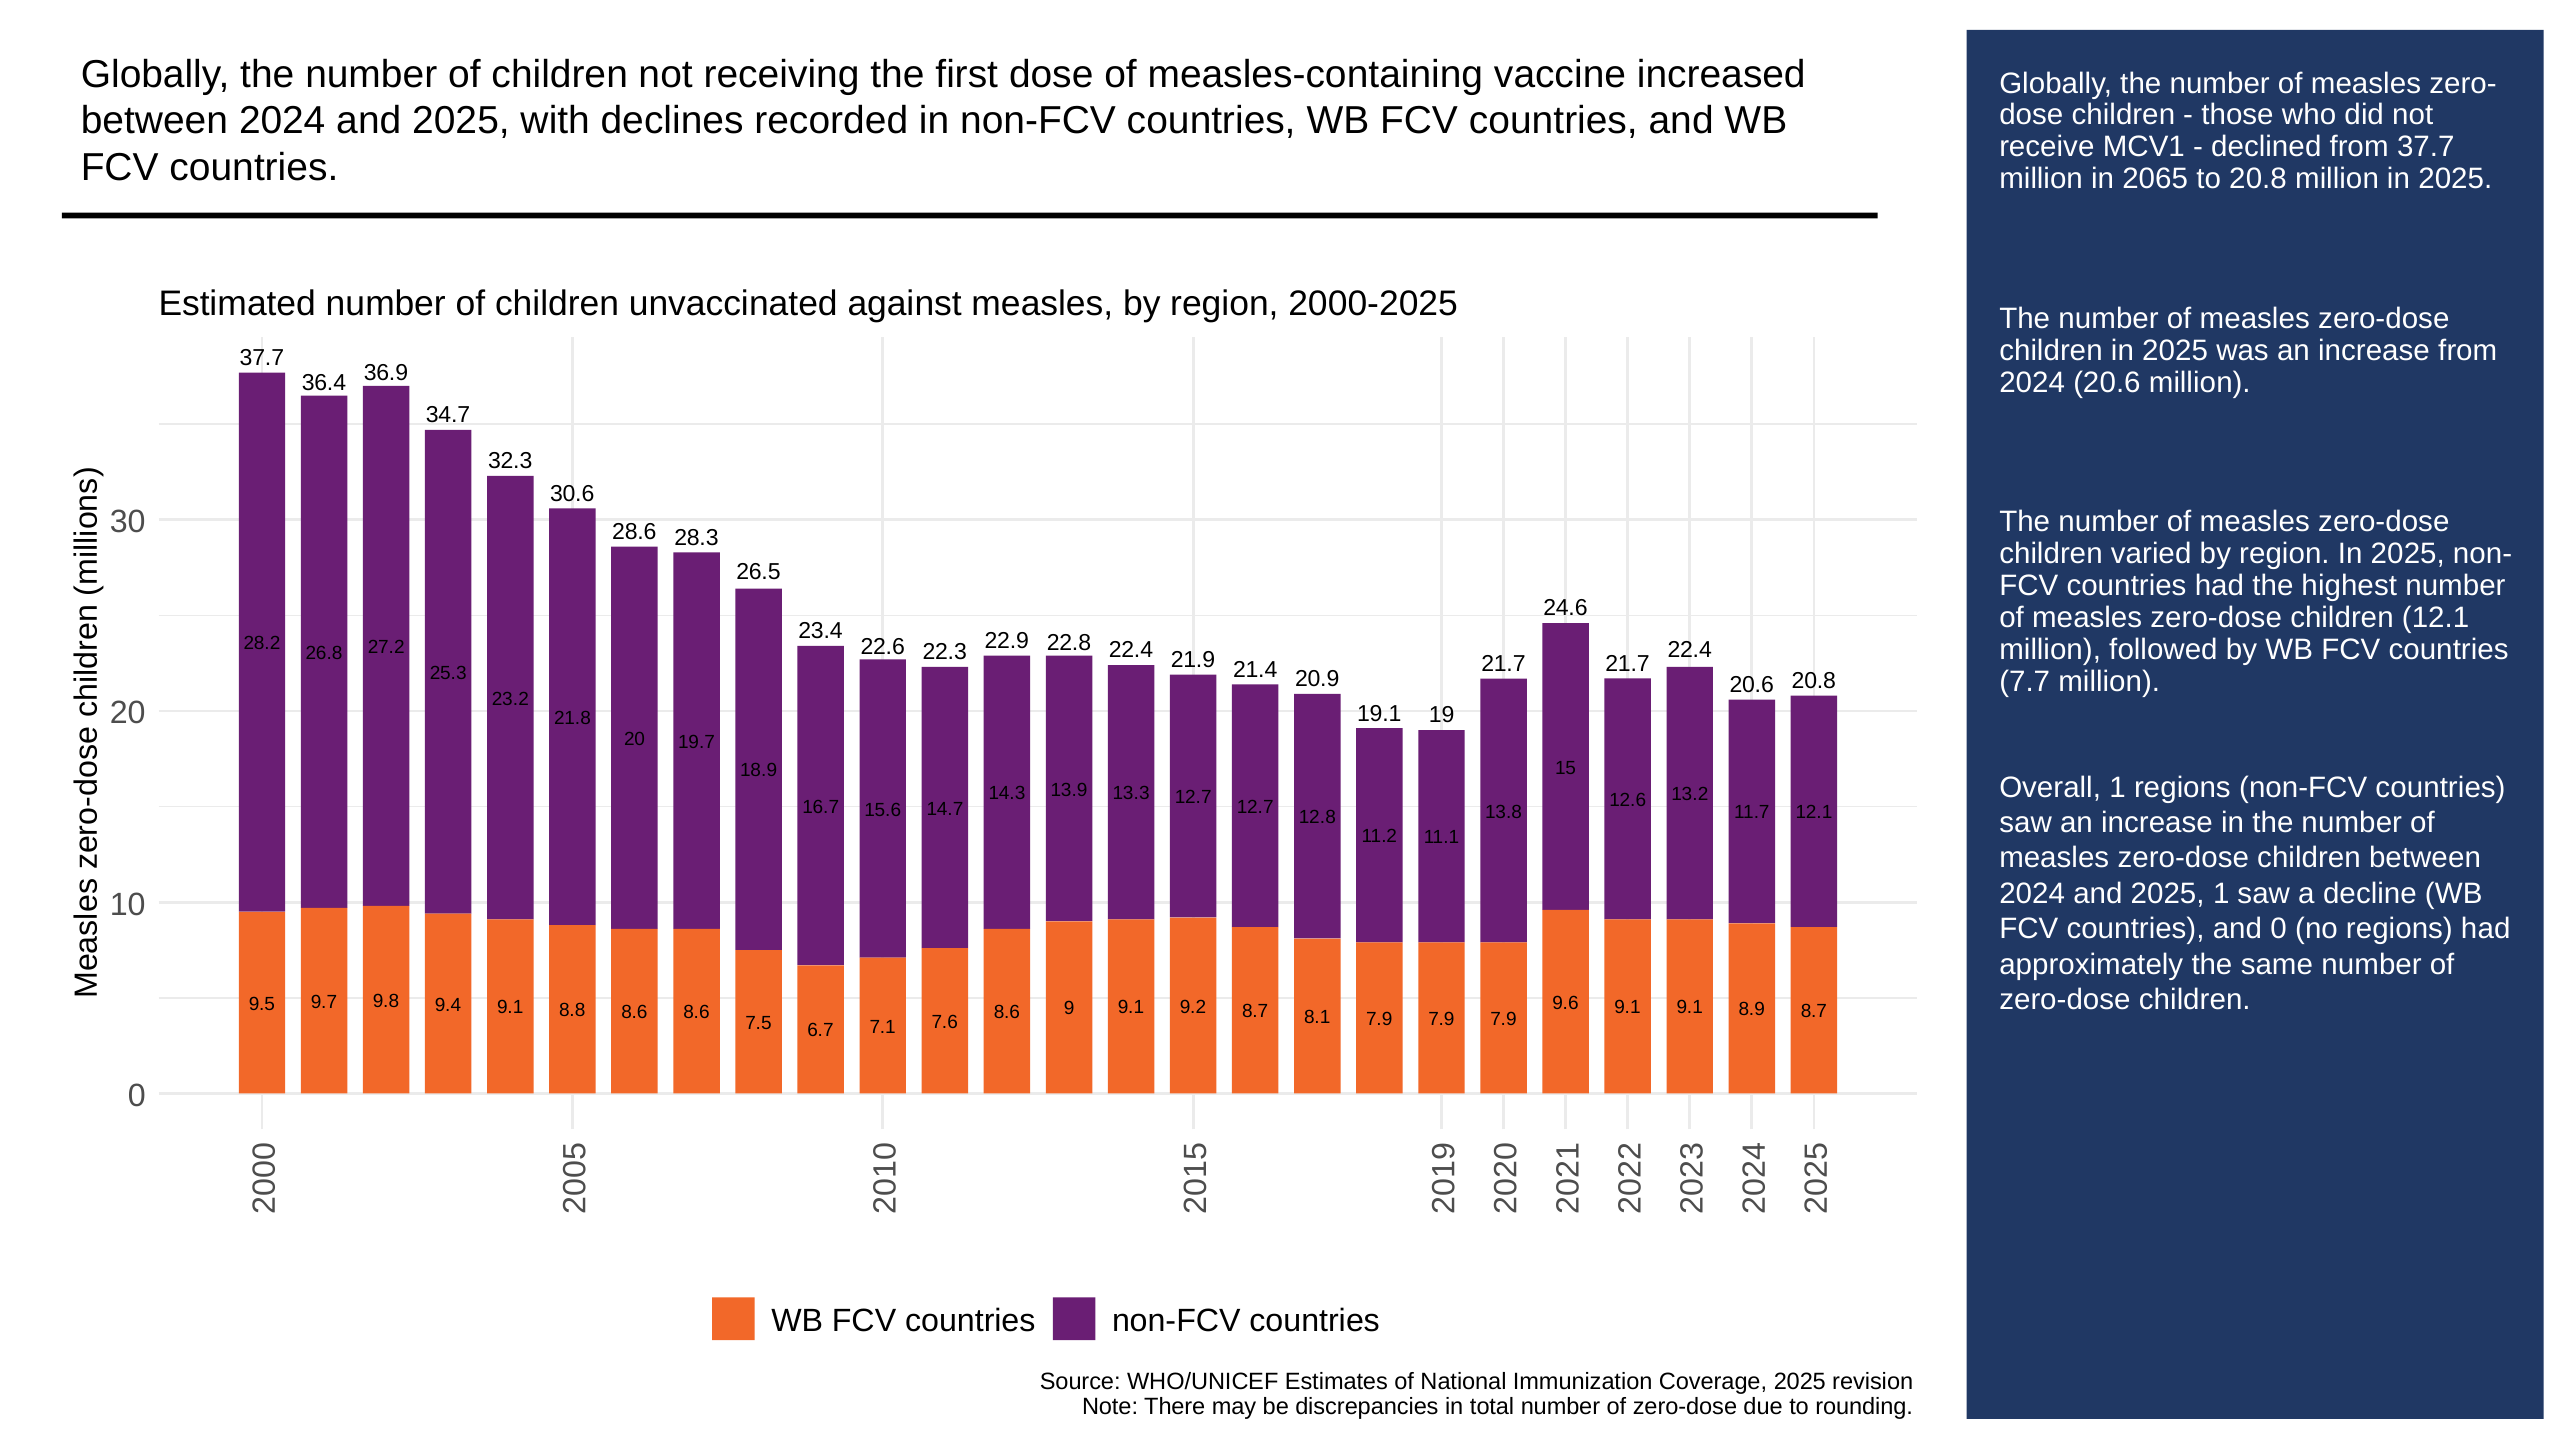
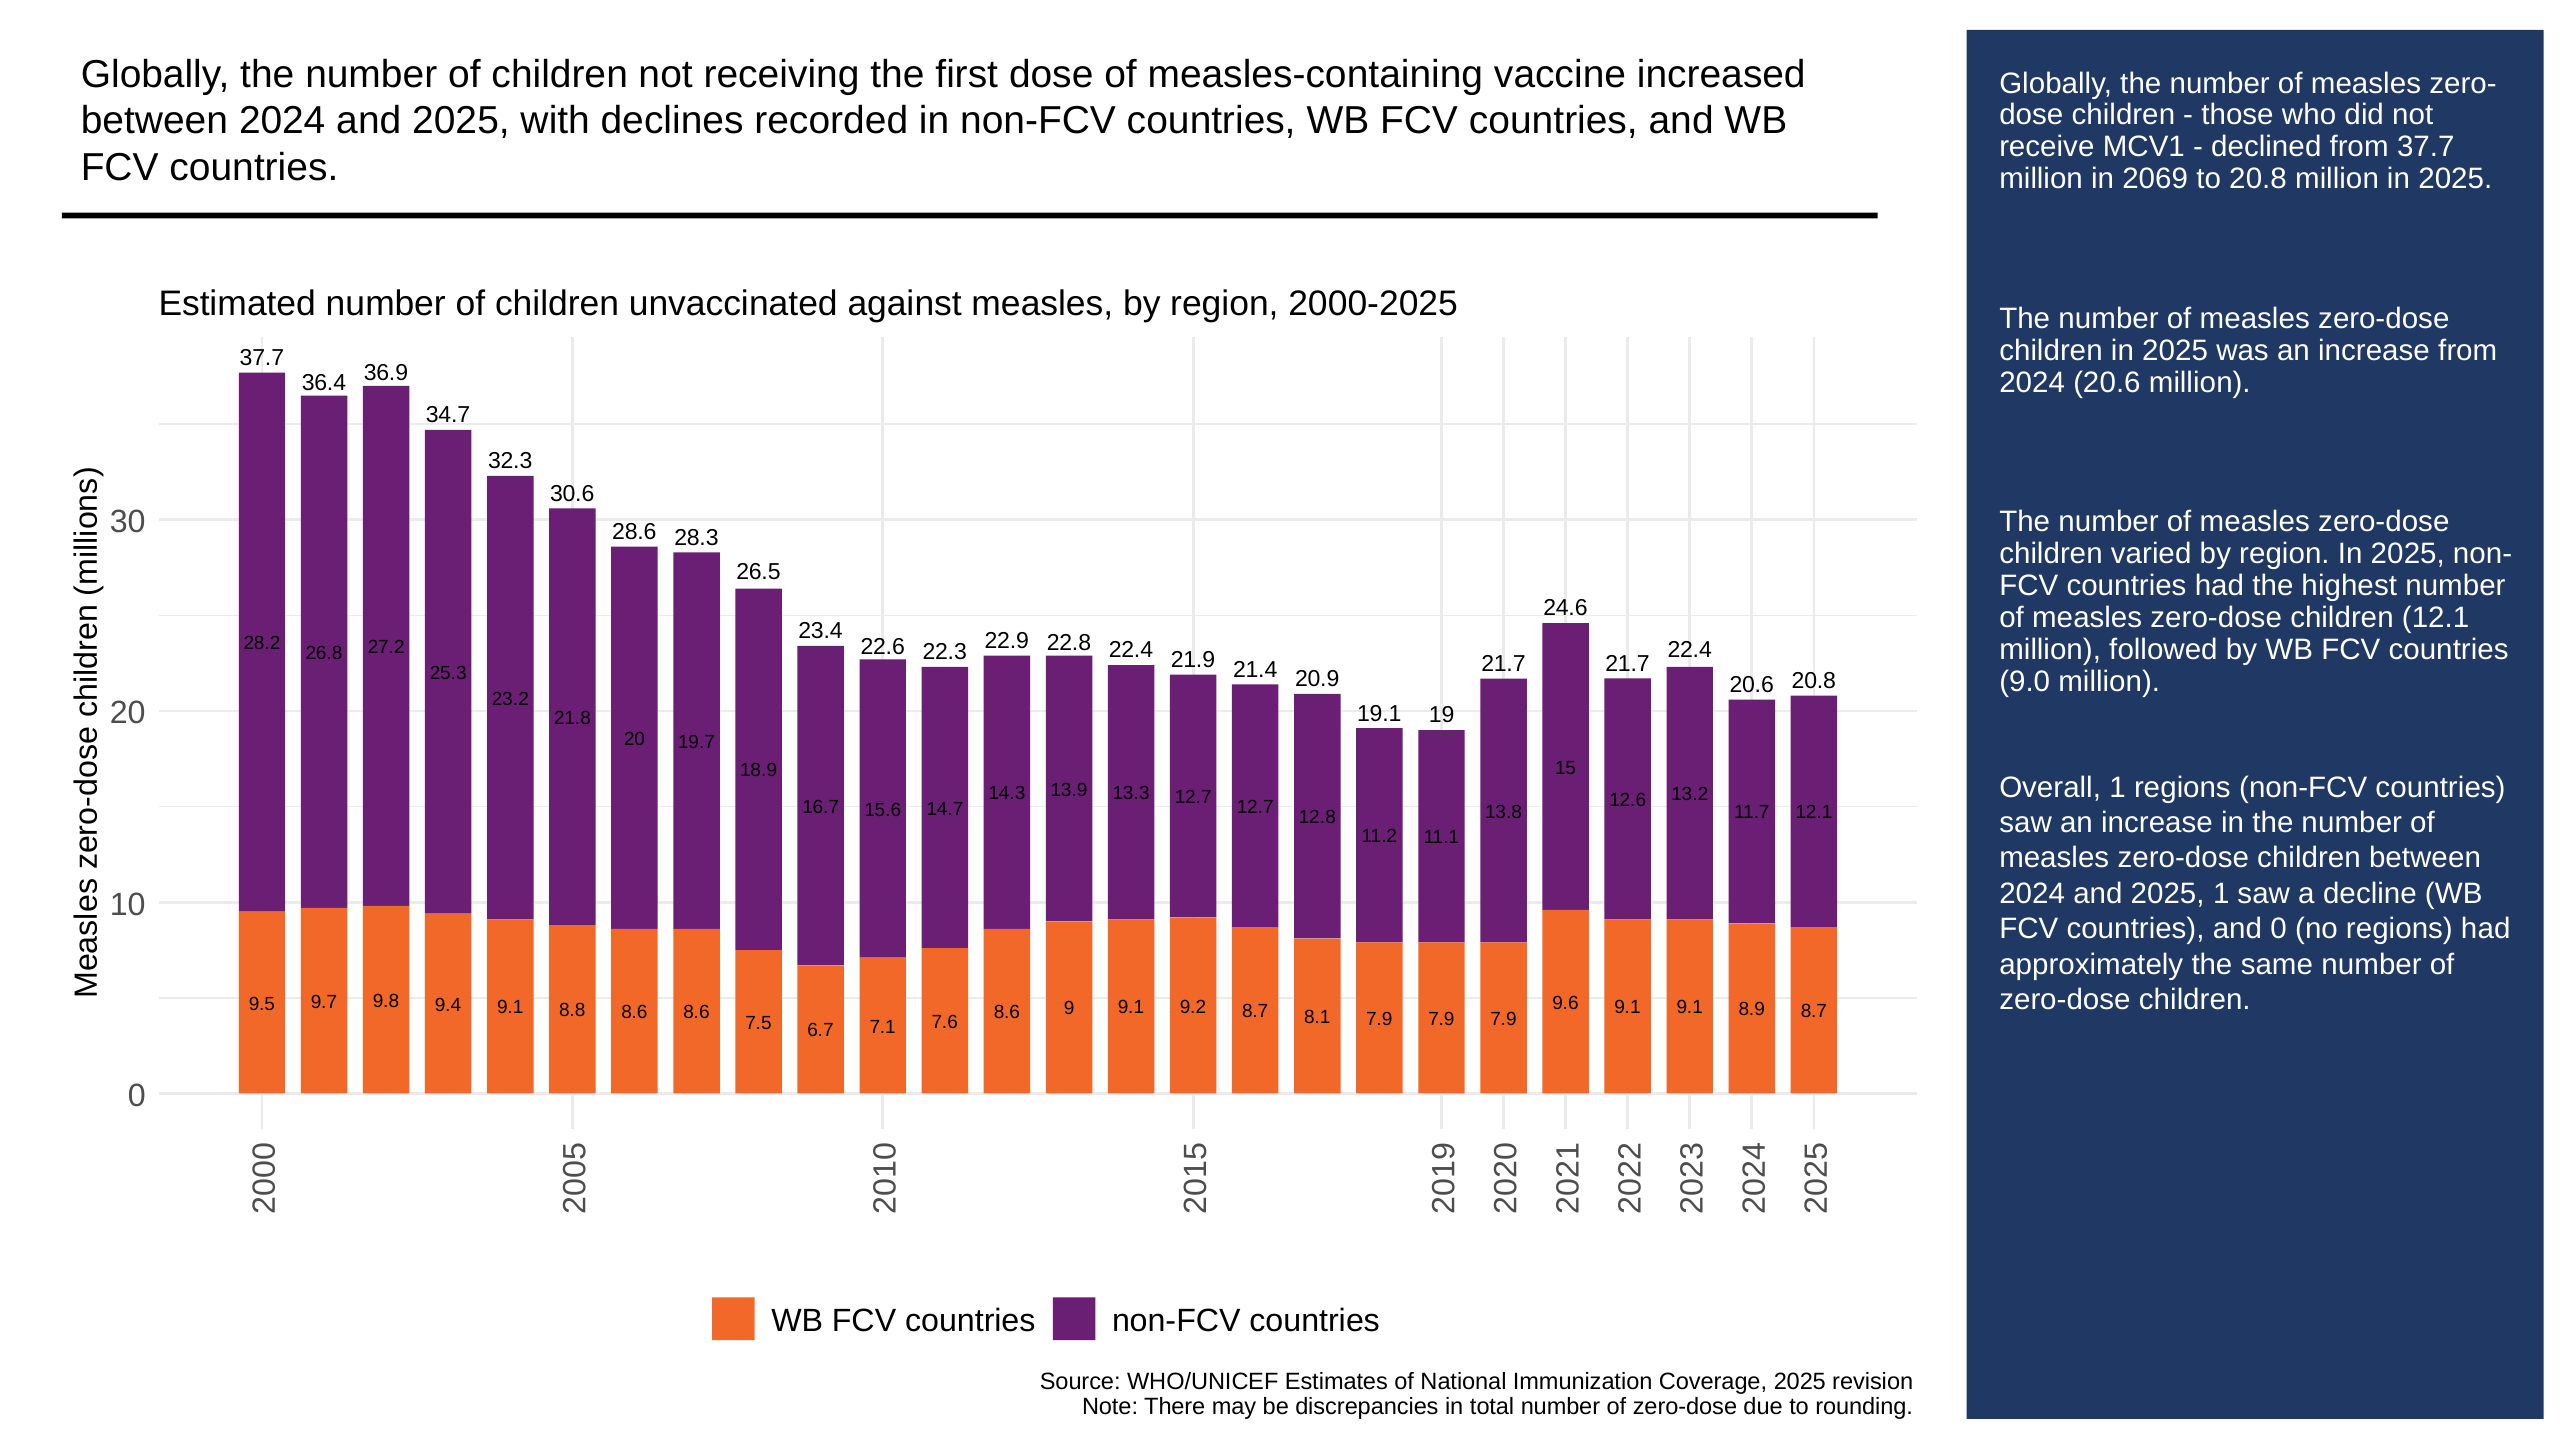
2065: 2065 -> 2069 (2155, 179)
7.7: 7.7 -> 9.0 (2025, 682)
